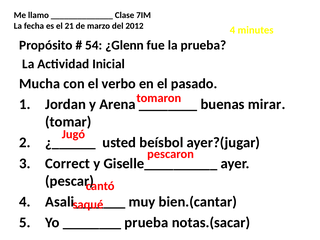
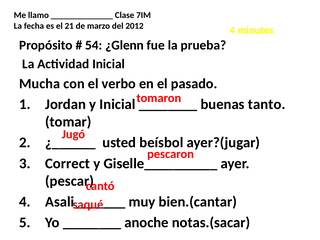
y Arena: Arena -> Inicial (117, 104)
mirar: mirar -> tanto (267, 104)
prueba: prueba -> anoche (147, 223)
